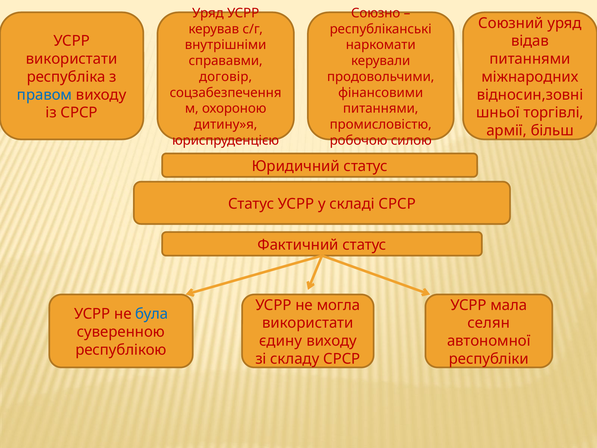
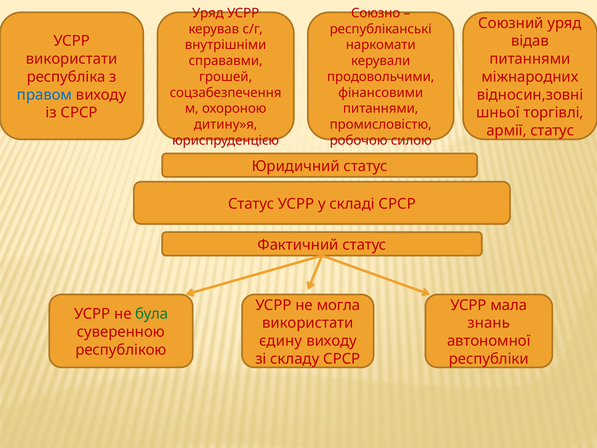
договір: договір -> грошей (226, 77)
армії більш: більш -> статус (552, 131)
була colour: blue -> green (152, 314)
селян: селян -> знань (489, 323)
